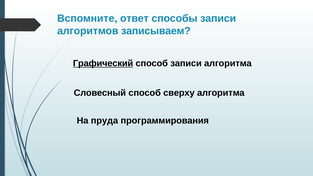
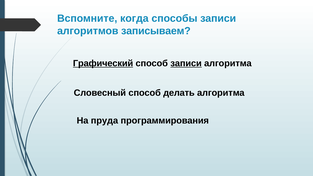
ответ: ответ -> когда (134, 19)
записи underline: none -> present (186, 63)
сверху: сверху -> делать (179, 93)
